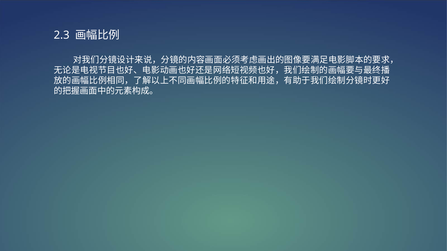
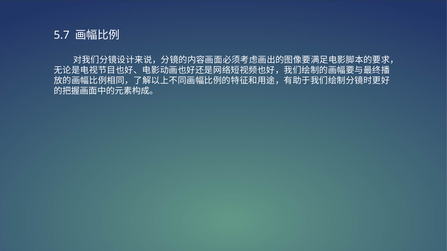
2.3: 2.3 -> 5.7 (62, 35)
